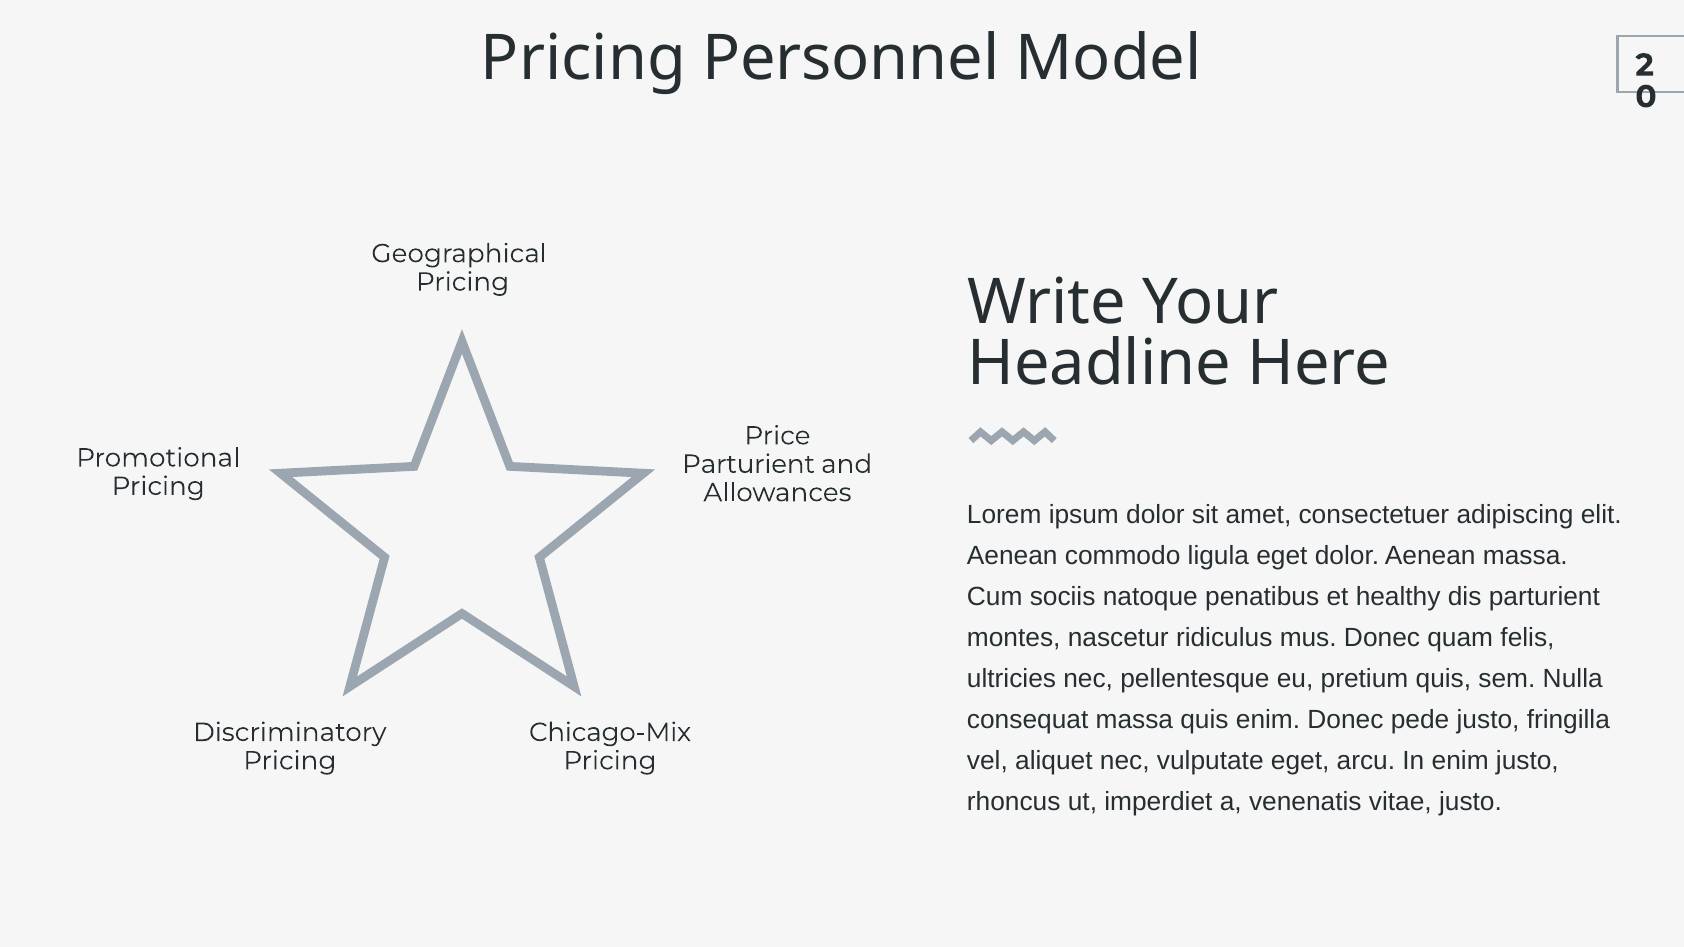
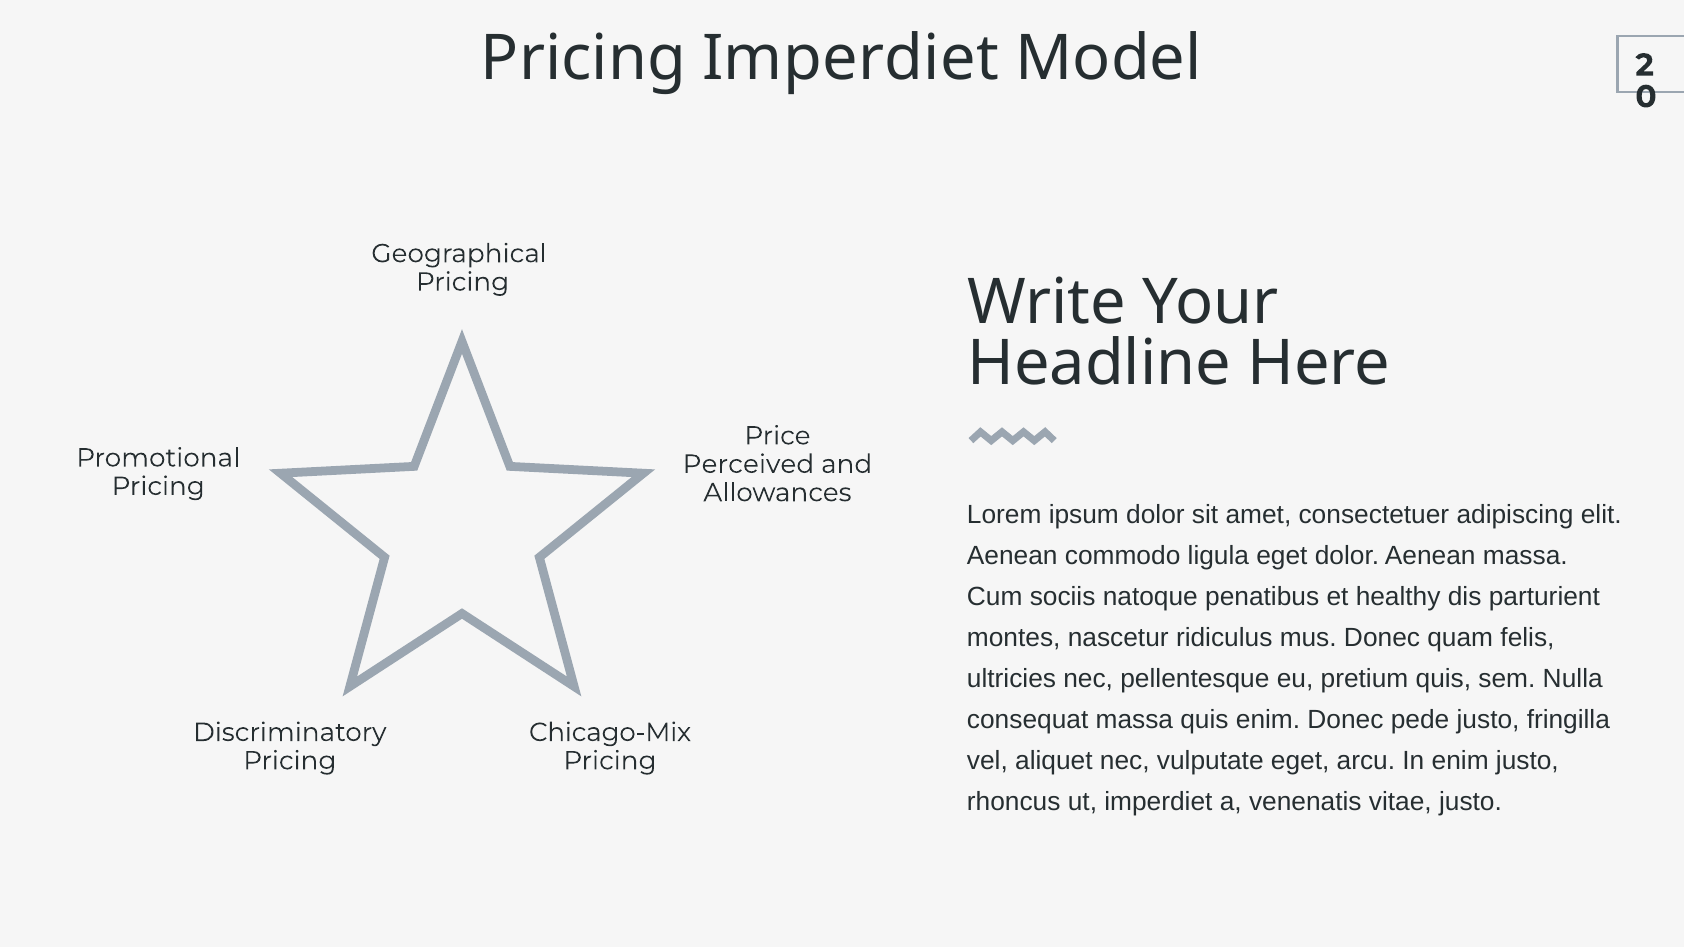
Pricing Personnel: Personnel -> Imperdiet (851, 58)
Parturient: Parturient -> Perceived (748, 464)
